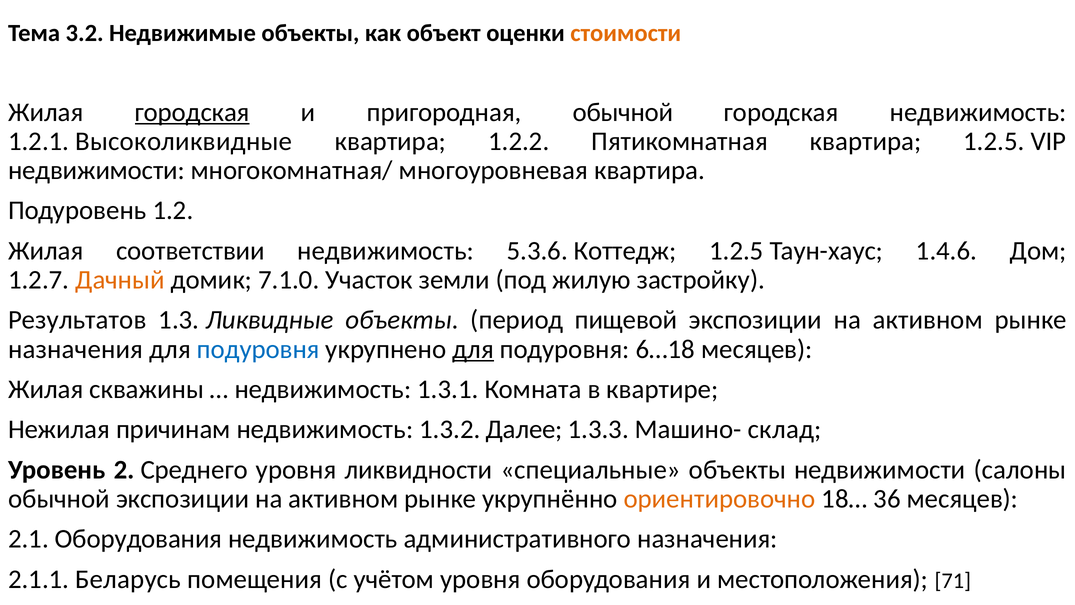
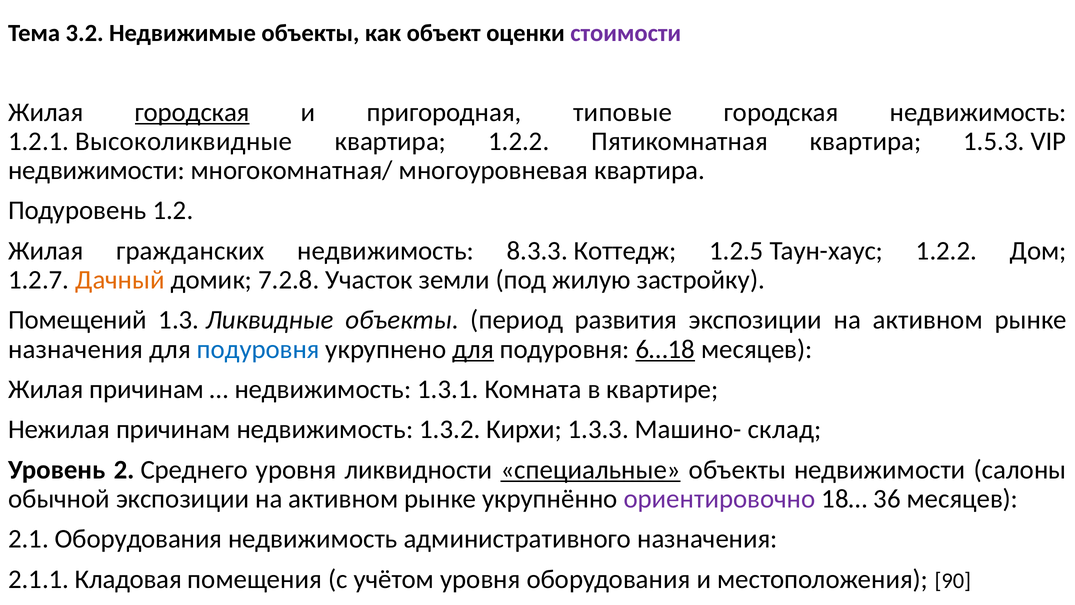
стоимости colour: orange -> purple (626, 33)
пригородная обычной: обычной -> типовые (623, 112)
квартира 1.2.5: 1.2.5 -> 1.5.3 (994, 141)
соответствии: соответствии -> гражданских (190, 251)
5.3.6: 5.3.6 -> 8.3.3 (537, 251)
Таун-хаус 1.4.6: 1.4.6 -> 1.2.2 (947, 251)
7.1.0: 7.1.0 -> 7.2.8 (289, 280)
Результатов: Результатов -> Помещений (77, 320)
пищевой: пищевой -> развития (626, 320)
6…18 underline: none -> present (665, 349)
Жилая скважины: скважины -> причинам (147, 389)
Далее: Далее -> Кирхи (524, 429)
специальные underline: none -> present (591, 470)
ориентировочно colour: orange -> purple (720, 499)
Беларусь: Беларусь -> Кладовая (128, 579)
71: 71 -> 90 (953, 581)
